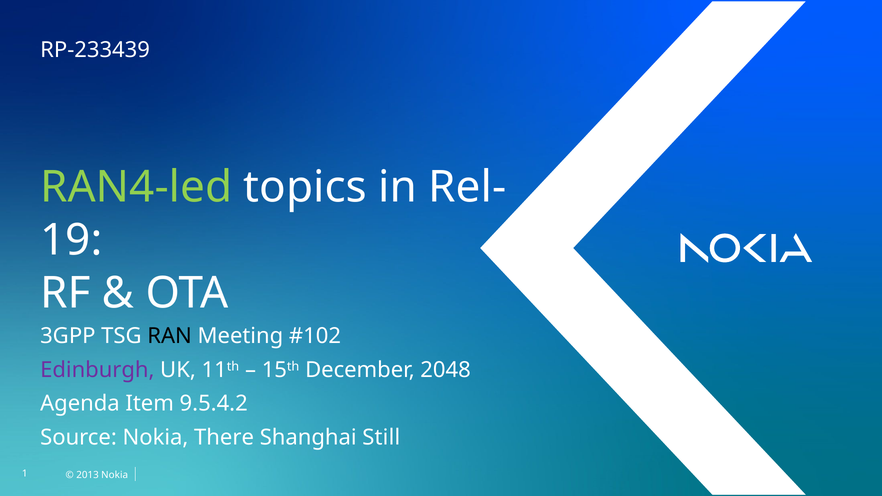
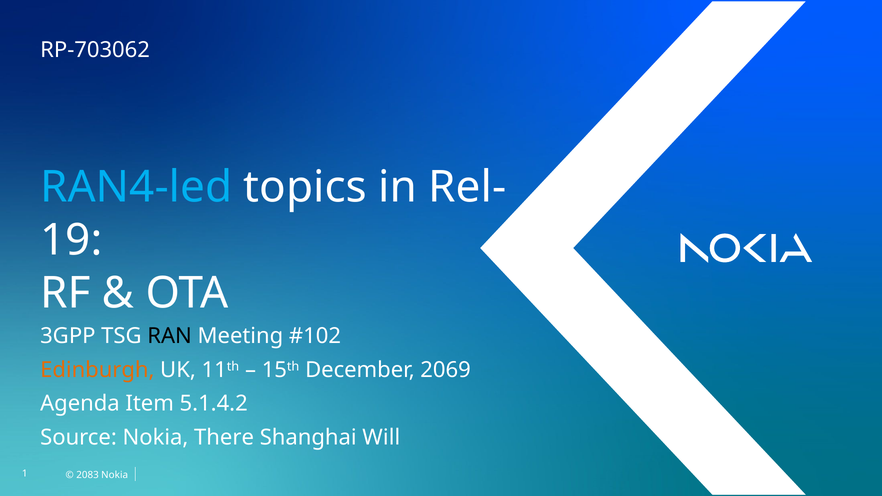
RP-233439: RP-233439 -> RP-703062 (95, 50)
RAN4-led colour: light green -> light blue (136, 187)
Edinburgh colour: purple -> orange (97, 370)
2048: 2048 -> 2069 (446, 370)
9.5.4.2: 9.5.4.2 -> 5.1.4.2 (214, 404)
Still: Still -> Will (381, 438)
2013: 2013 -> 2083 (88, 475)
